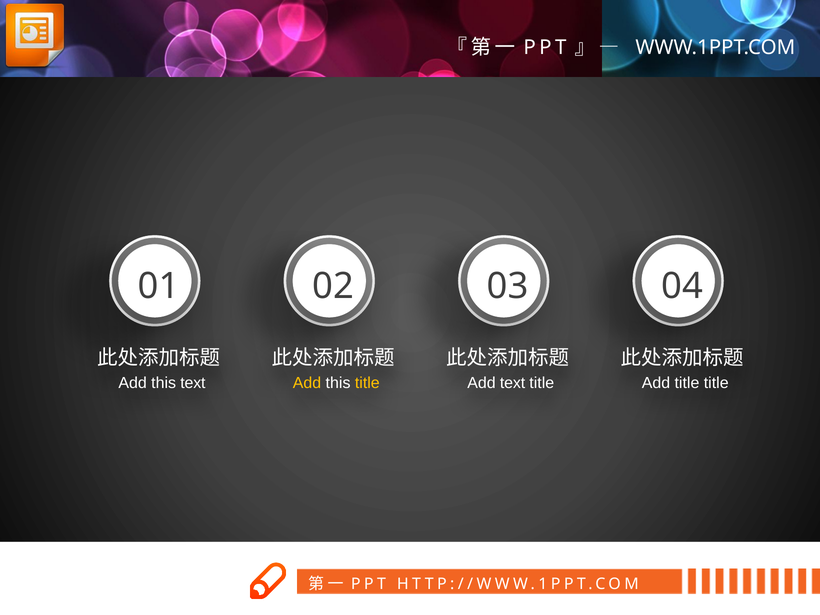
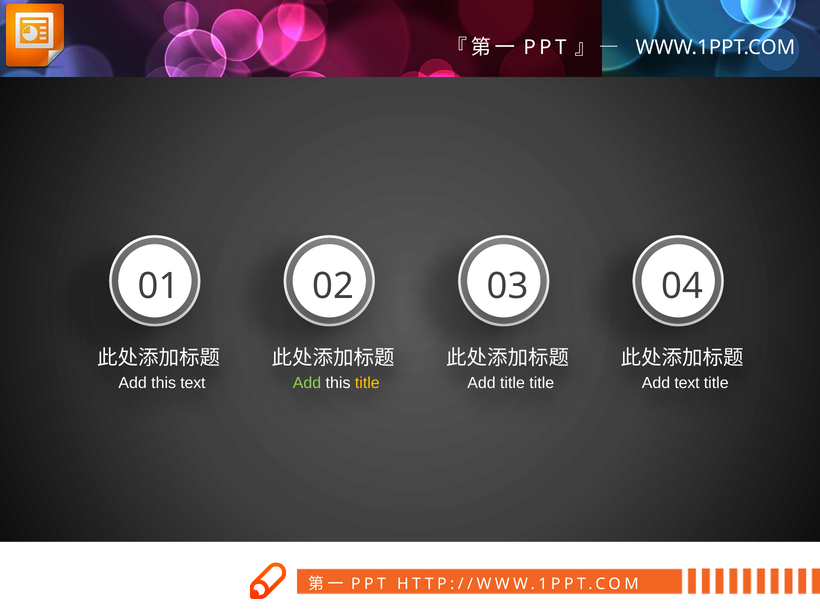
Add colour: yellow -> light green (307, 383)
Add text: text -> title (512, 383)
Add title: title -> text (687, 383)
